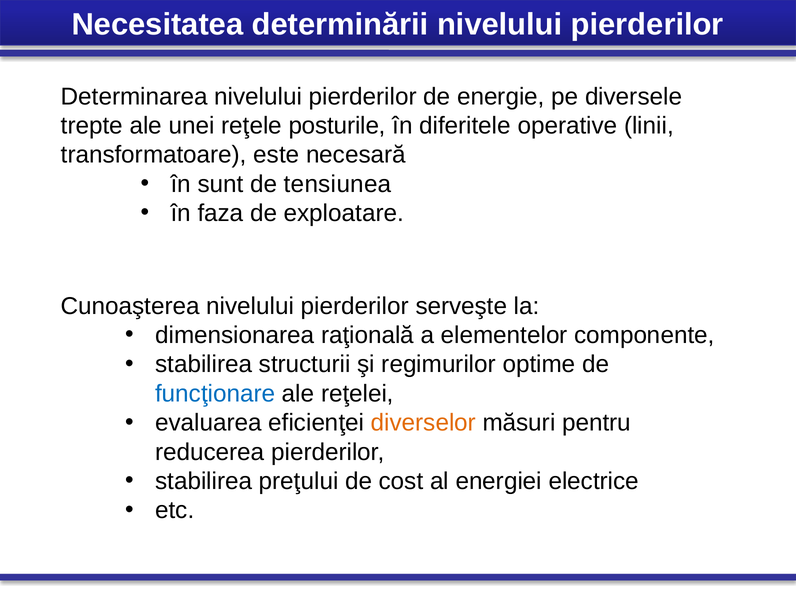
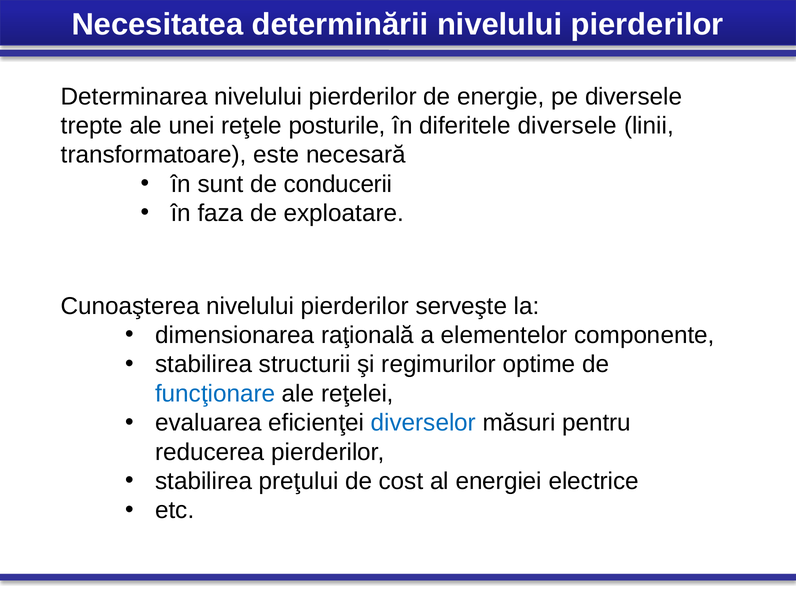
diferitele operative: operative -> diversele (567, 126)
tensiunea: tensiunea -> conducerii (338, 184)
diverselor colour: orange -> blue (423, 423)
